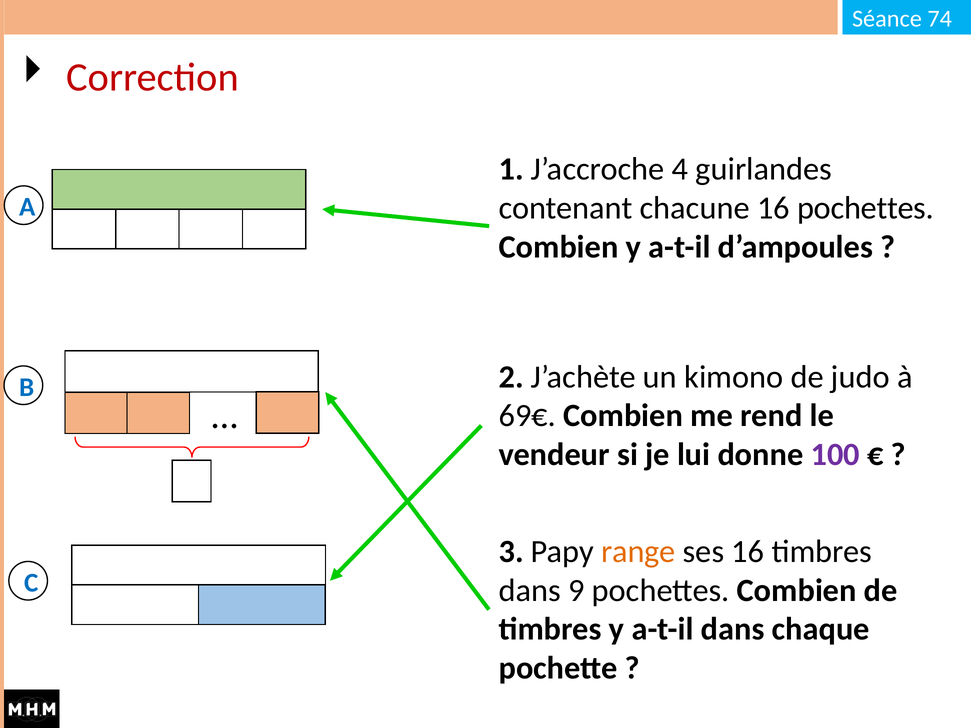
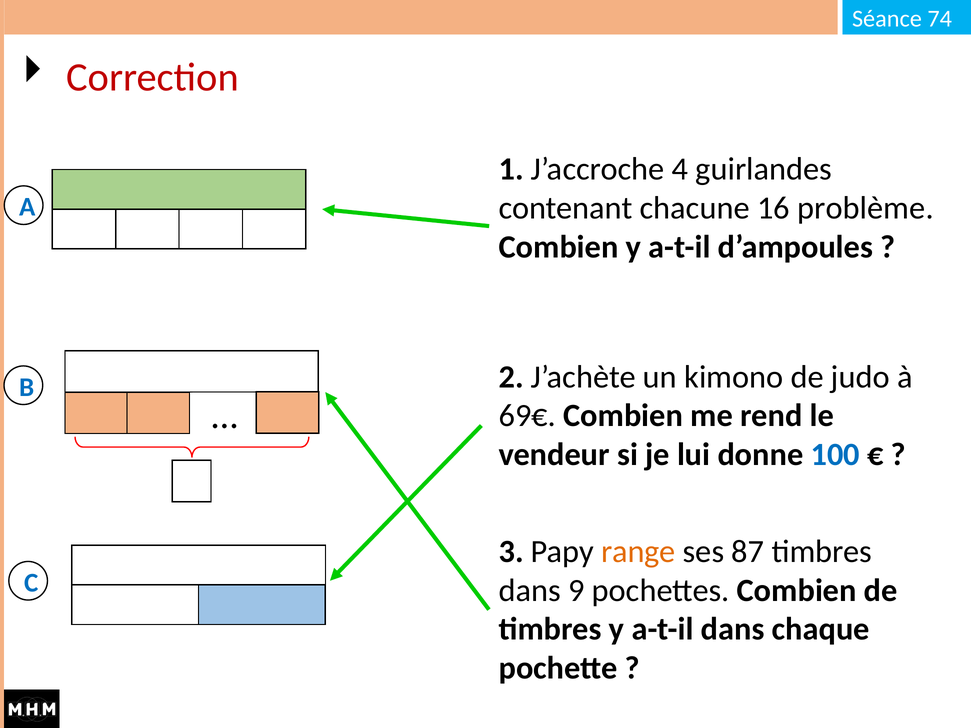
16 pochettes: pochettes -> problème (865, 208)
100 colour: purple -> blue (835, 455)
ses 16: 16 -> 87 (748, 552)
